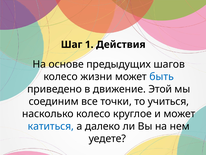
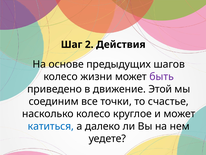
1: 1 -> 2 (89, 44)
быть colour: blue -> purple (162, 76)
учиться: учиться -> счастье (168, 101)
